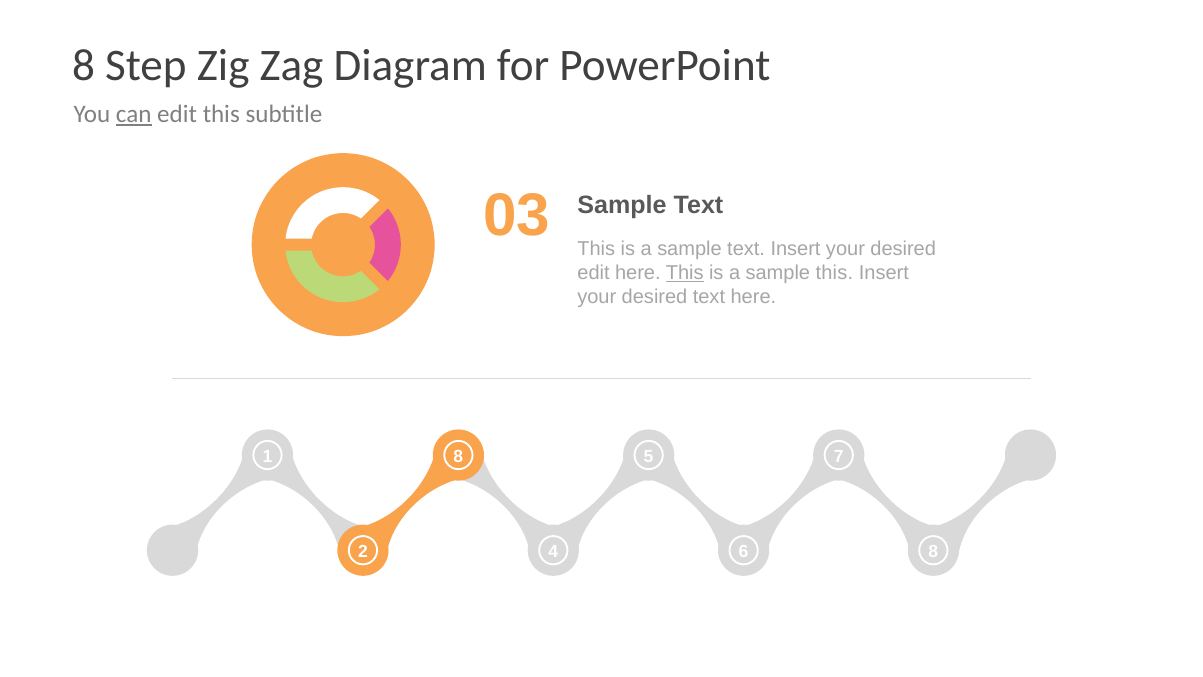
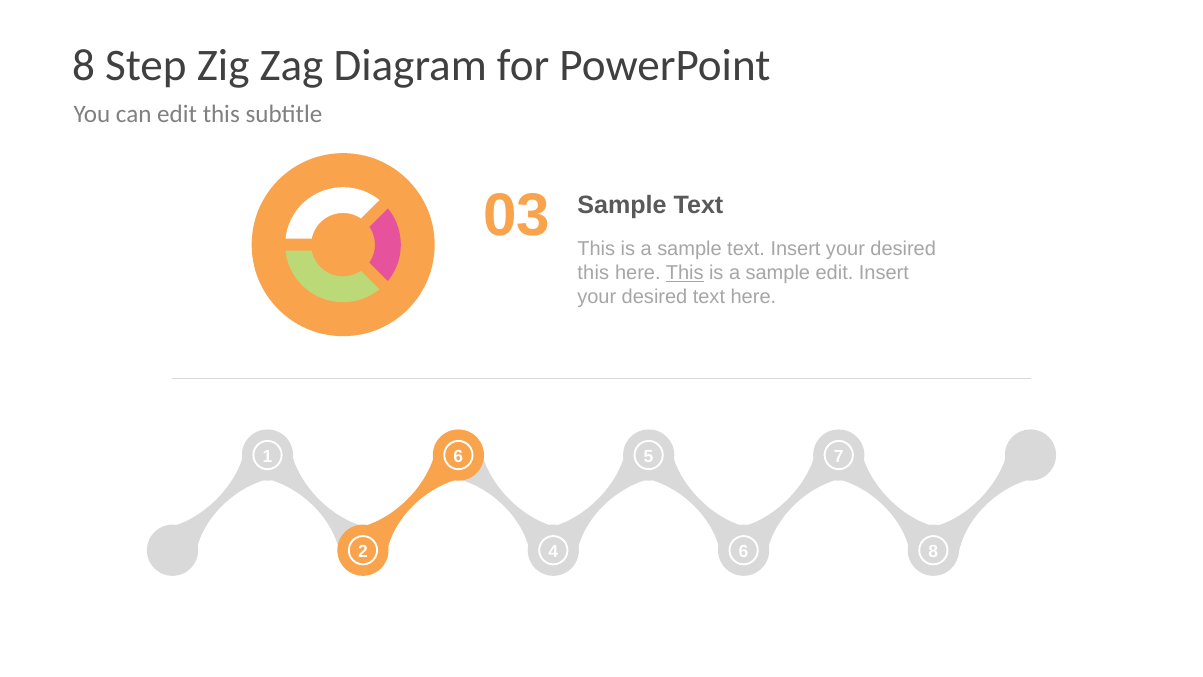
can underline: present -> none (134, 114)
edit: edit -> this (593, 273)
sample this: this -> edit (835, 273)
1 8: 8 -> 6 (458, 456)
